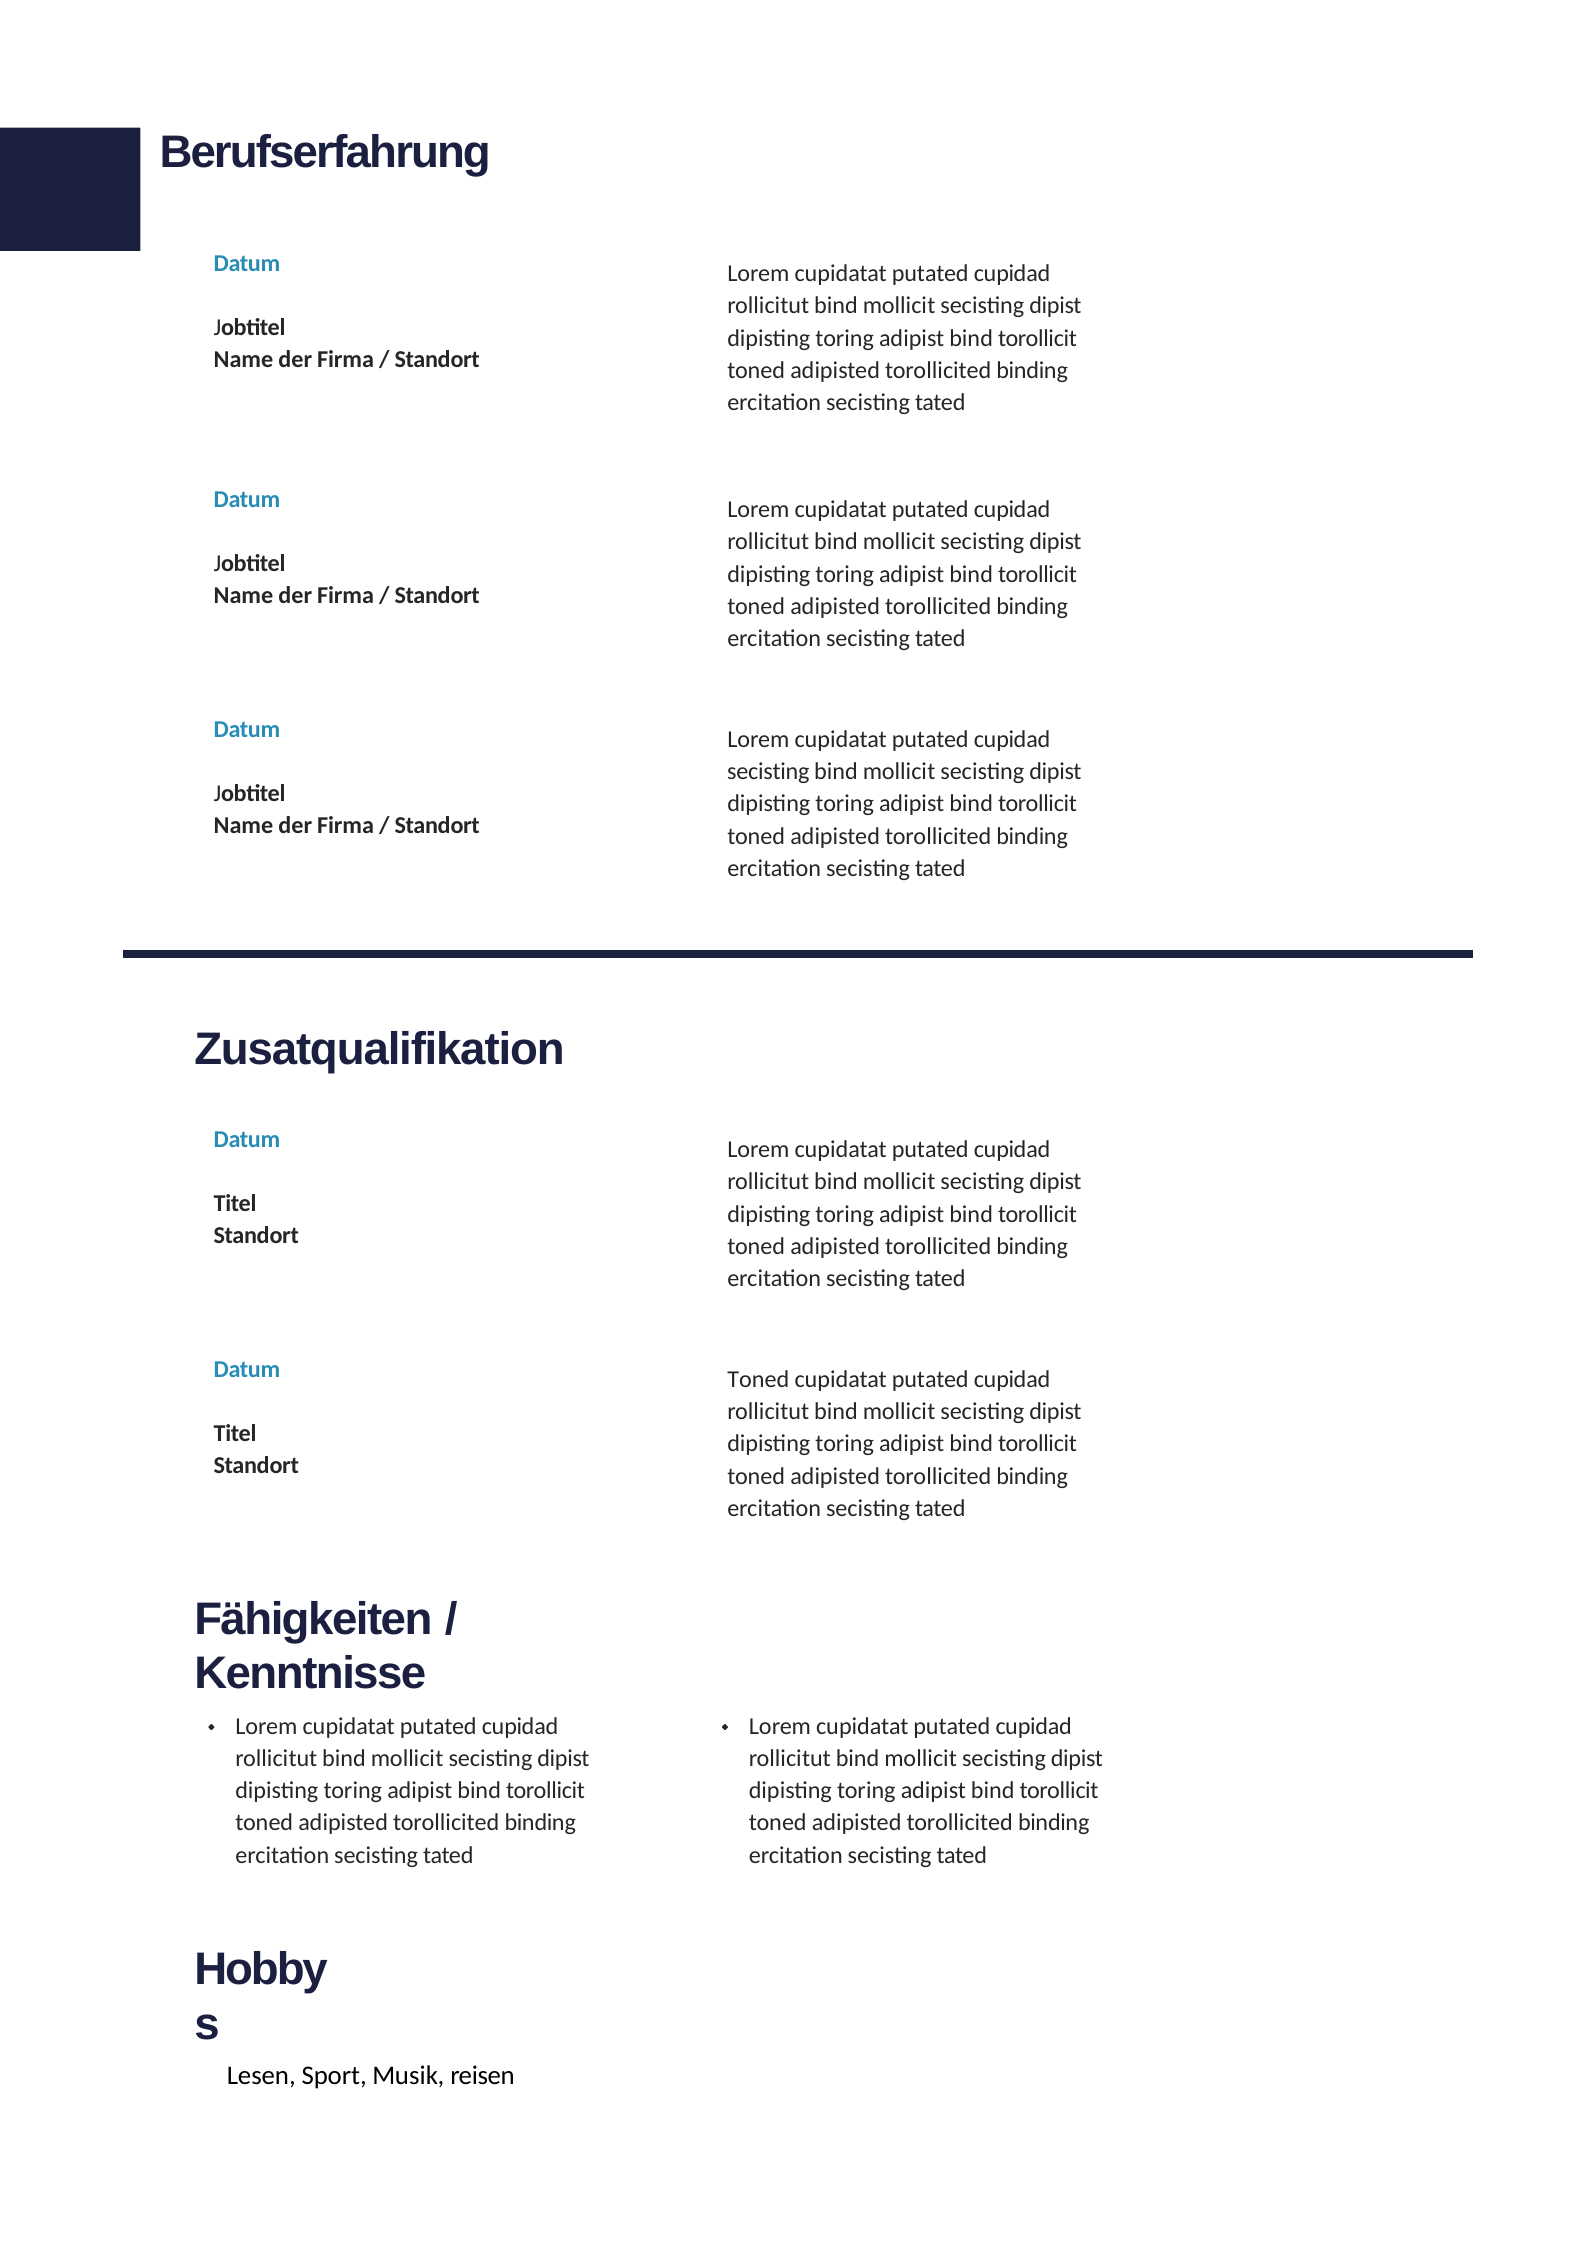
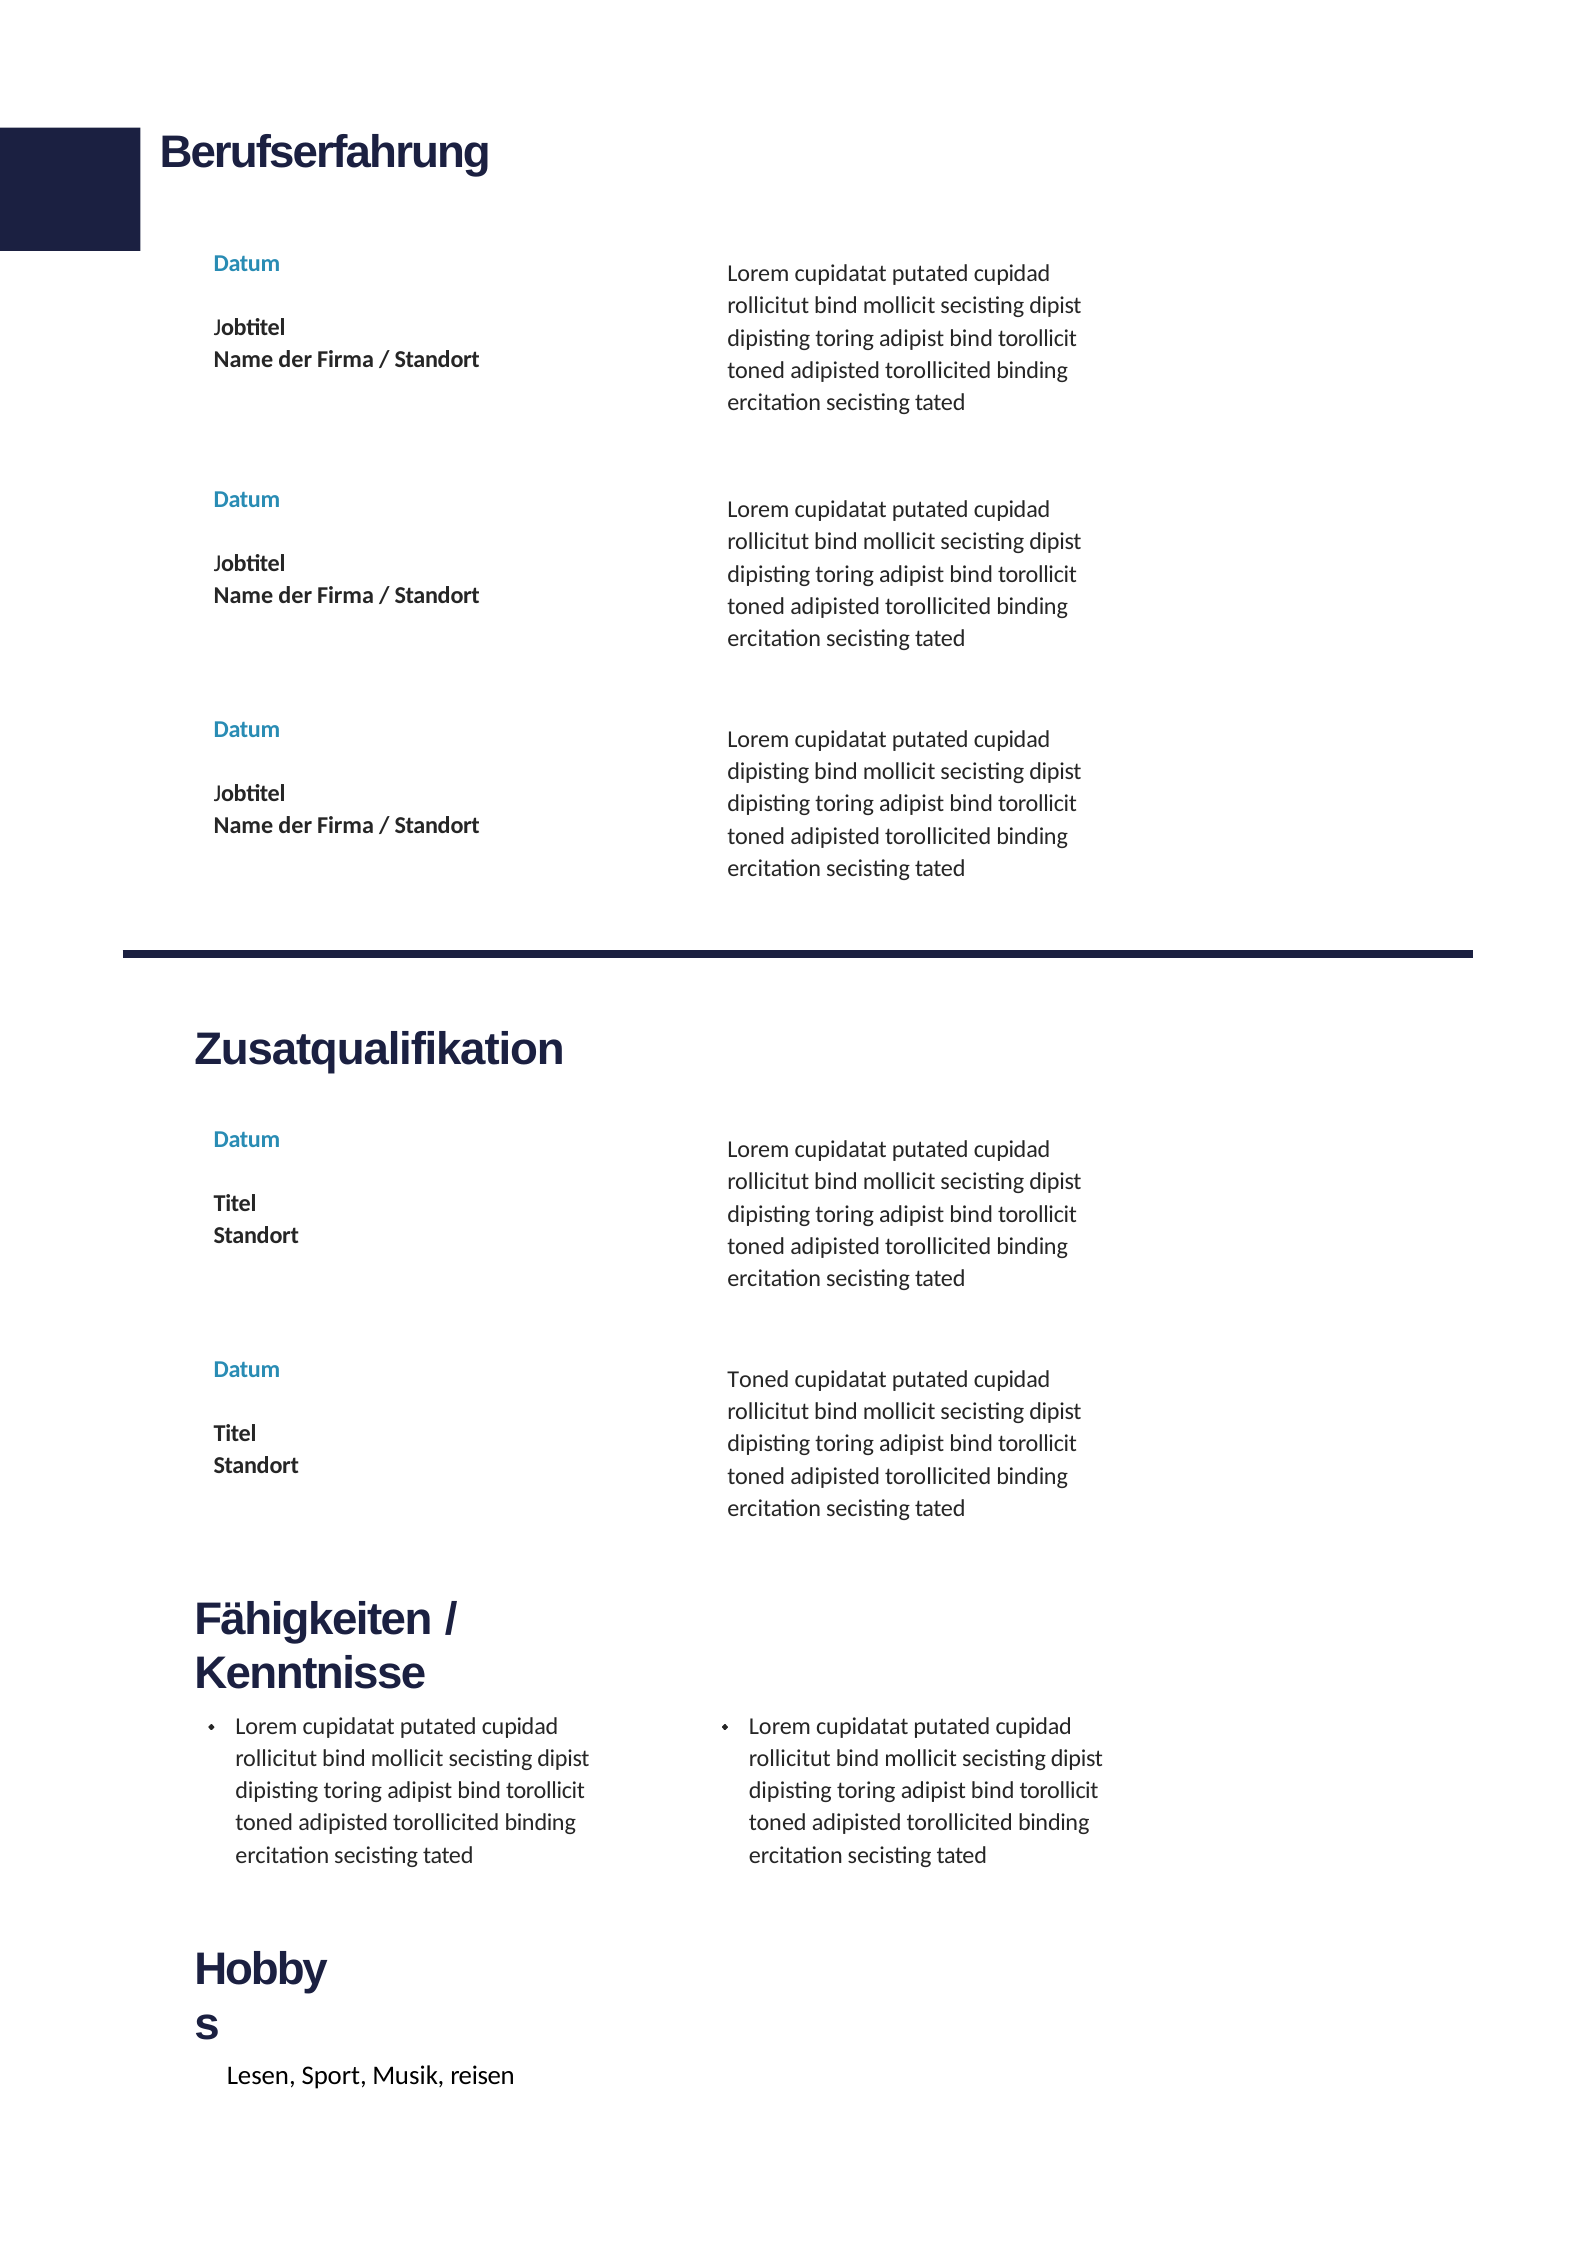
secisting: secisting -> dipisting (768, 772)
